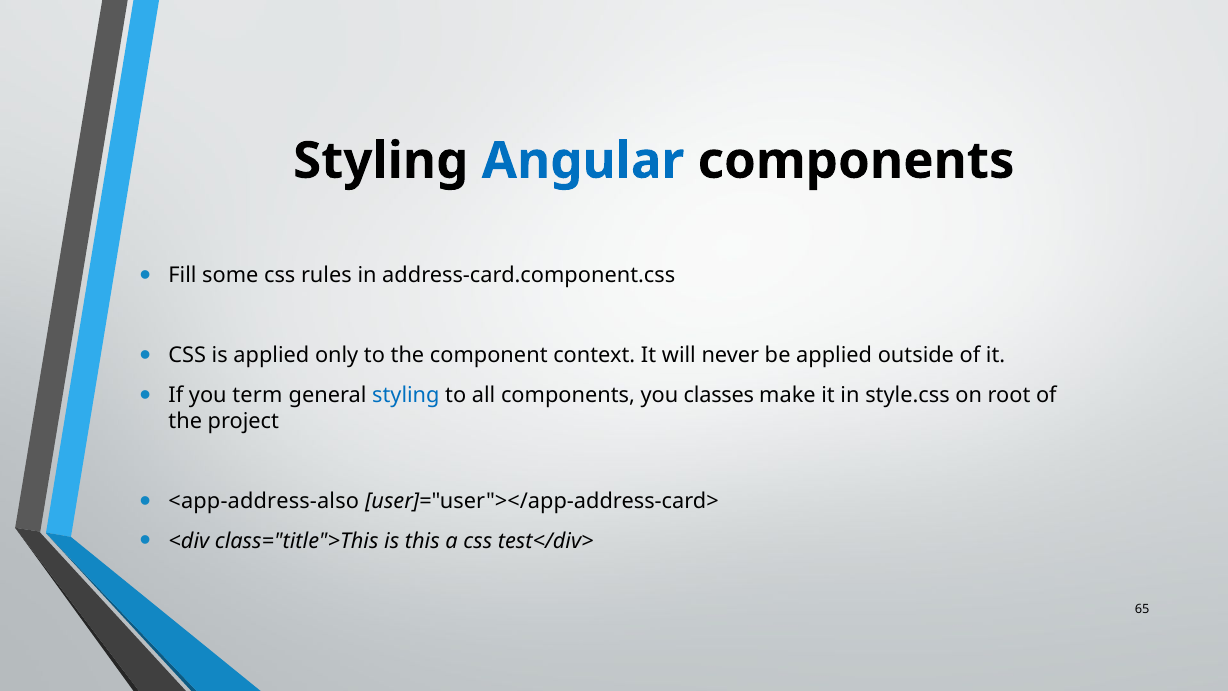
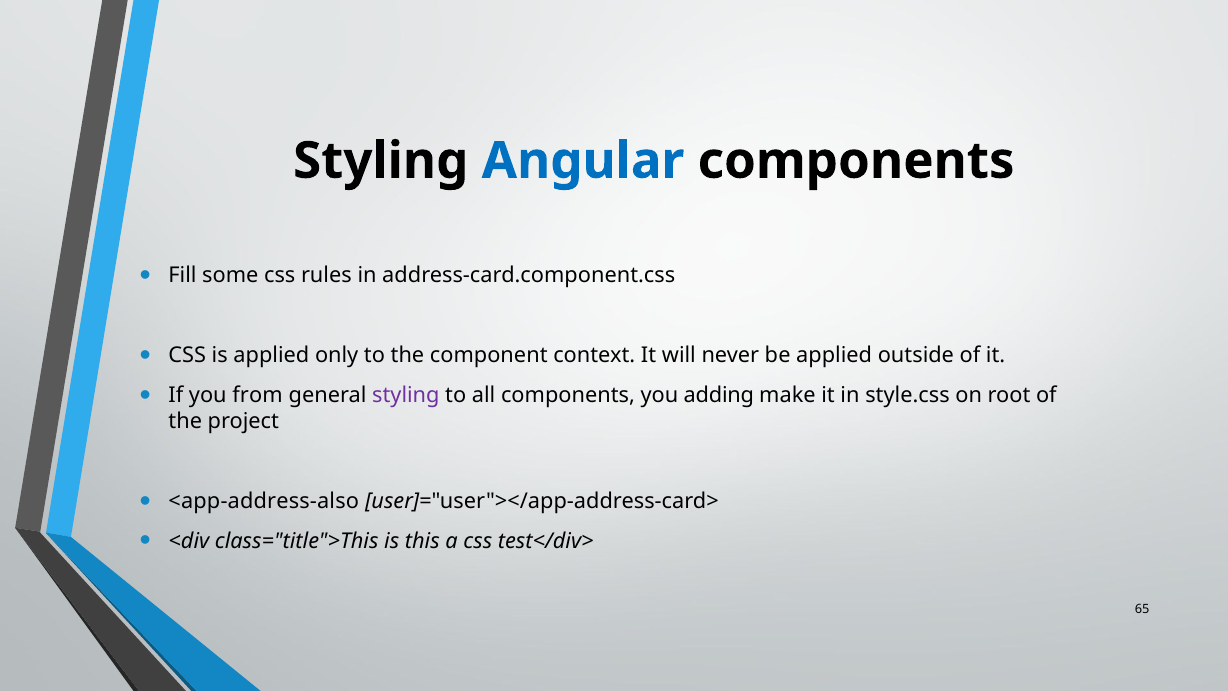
term: term -> from (257, 395)
styling colour: blue -> purple (406, 395)
classes: classes -> adding (719, 395)
